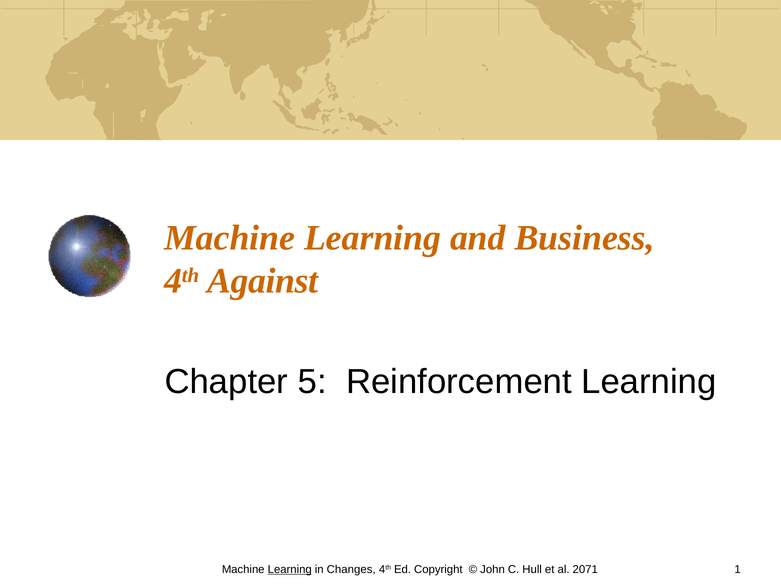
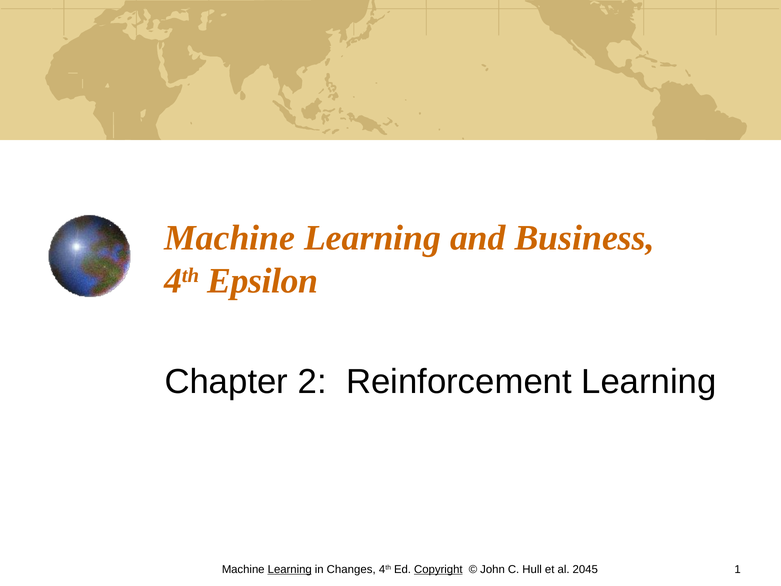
Against: Against -> Epsilon (263, 281)
5: 5 -> 2 (312, 382)
Copyright underline: none -> present (438, 569)
2071: 2071 -> 2045 (585, 569)
